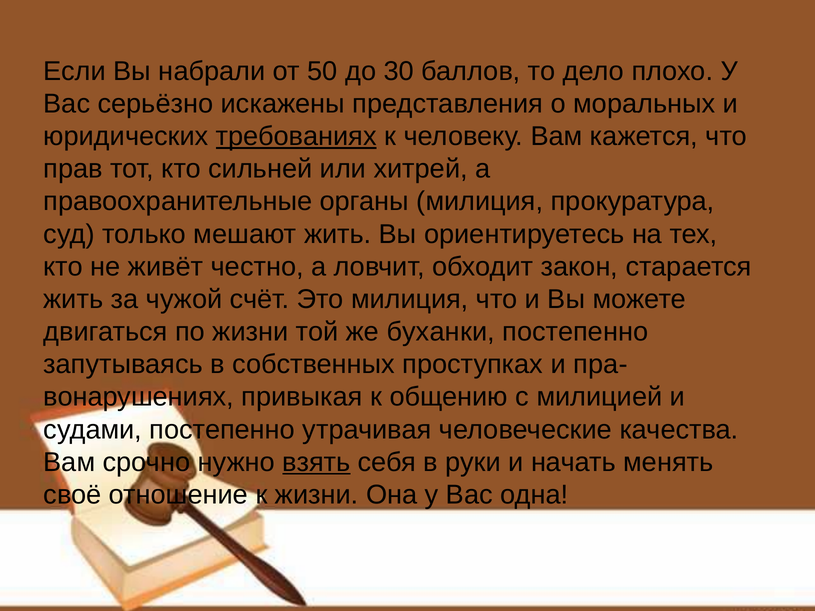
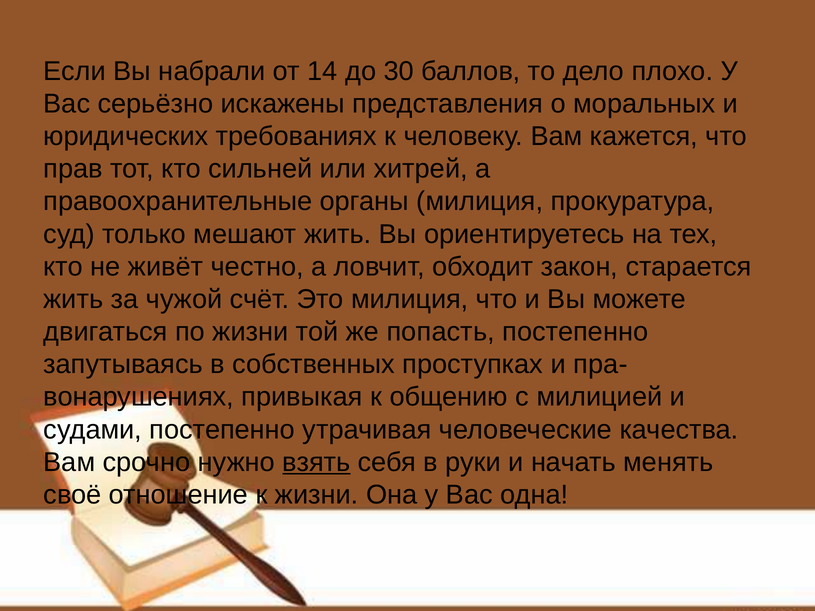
50: 50 -> 14 (322, 71)
требованиях underline: present -> none (296, 136)
буханки: буханки -> попасть (441, 332)
